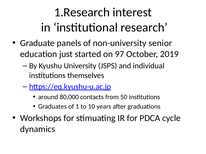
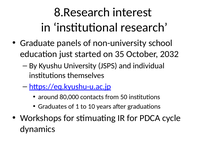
1.Research: 1.Research -> 8.Research (82, 12)
senior: senior -> school (160, 43)
97: 97 -> 35 (120, 54)
2019: 2019 -> 2032 (169, 54)
